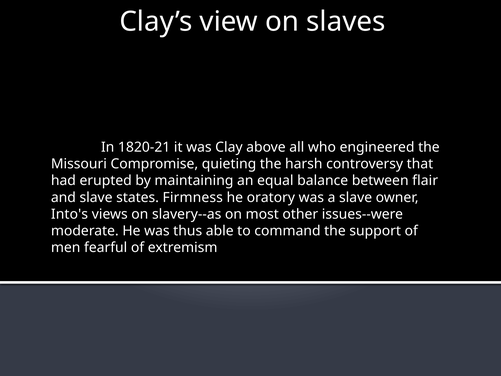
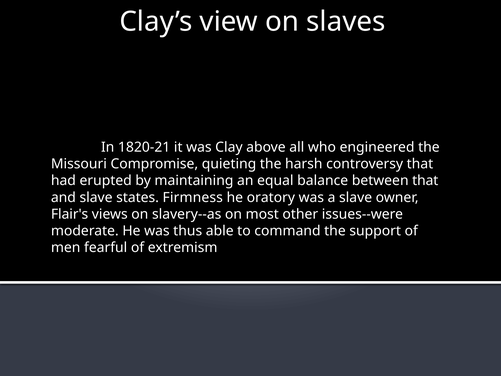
between flair: flair -> that (425, 181)
Into's: Into's -> Flair's (70, 214)
